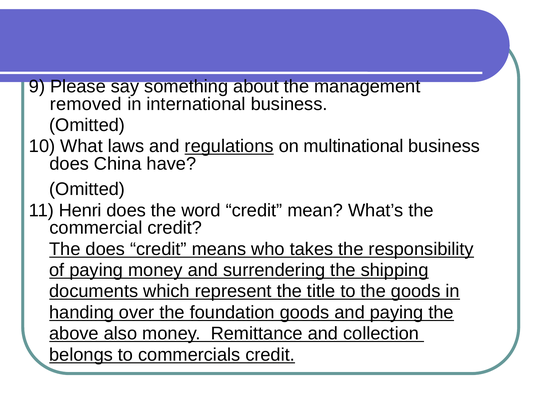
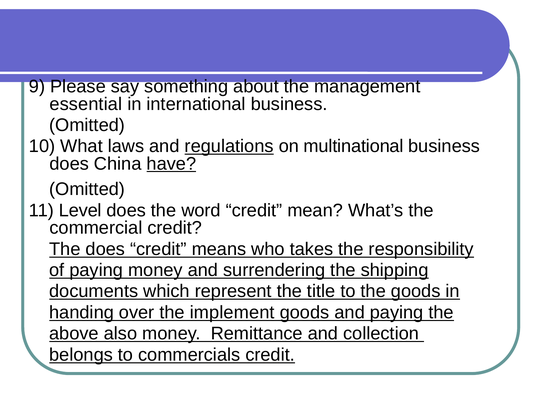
removed: removed -> essential (86, 104)
have underline: none -> present (171, 164)
Henri: Henri -> Level (80, 210)
foundation: foundation -> implement (232, 312)
